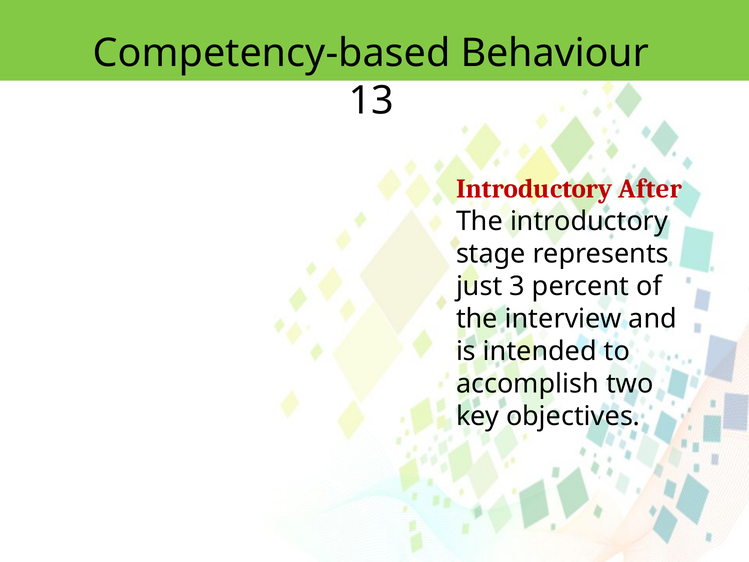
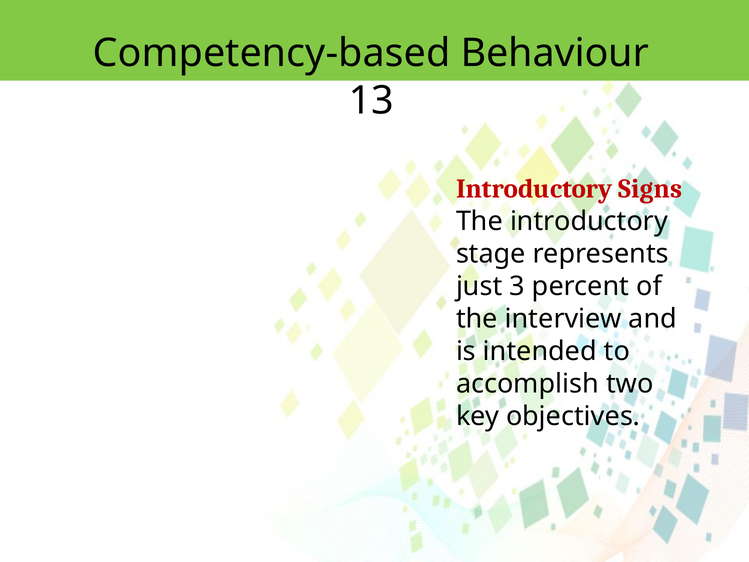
After: After -> Signs (650, 189)
